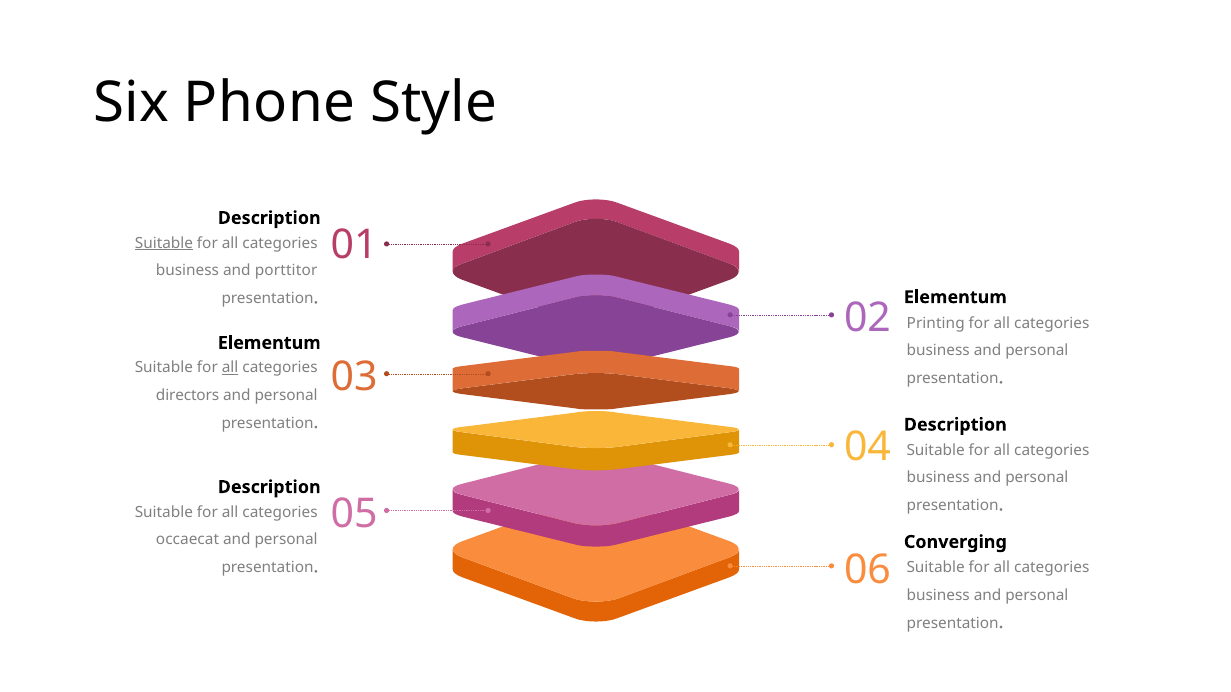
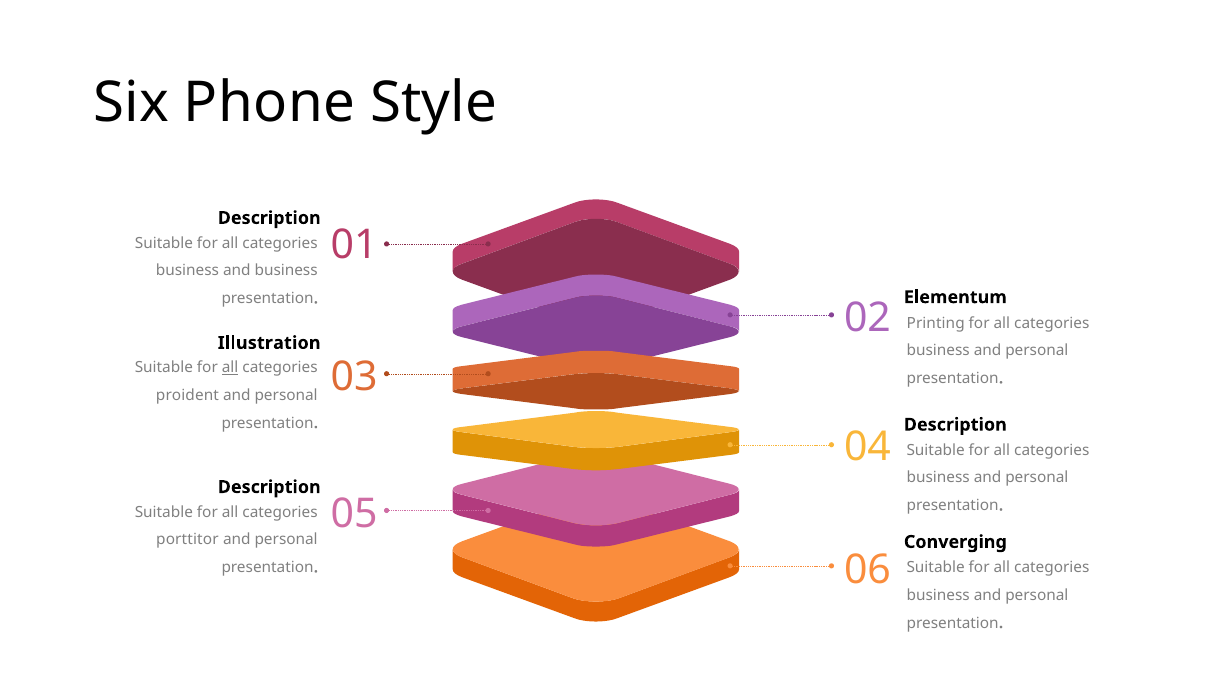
Suitable underline: present -> none (164, 243)
and porttitor: porttitor -> business (286, 271)
Elementum: Elementum -> Illustration (269, 343)
directors: directors -> proident (187, 396)
occaecat: occaecat -> porttitor (187, 540)
